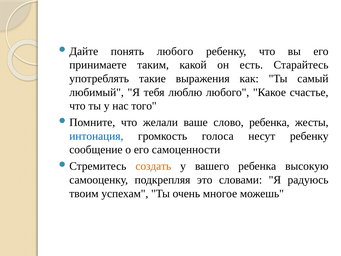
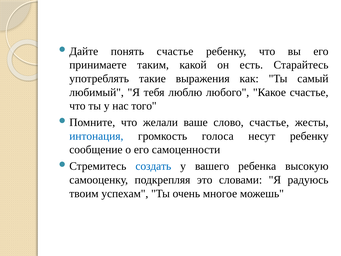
понять любого: любого -> счастье (175, 51)
слово ребенка: ребенка -> счастье (269, 122)
создать colour: orange -> blue (153, 166)
